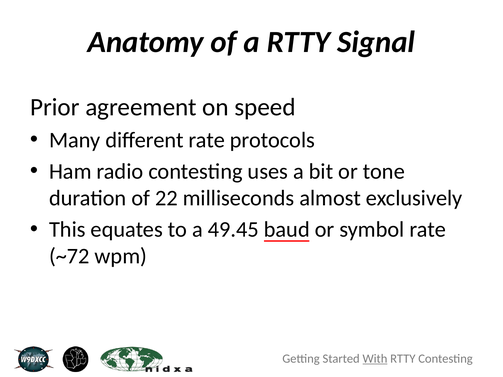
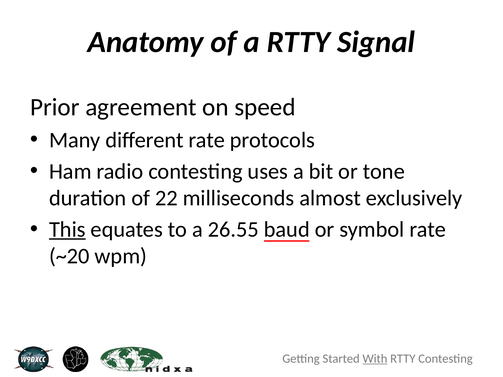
This underline: none -> present (67, 230)
49.45: 49.45 -> 26.55 (233, 230)
~72: ~72 -> ~20 (69, 256)
